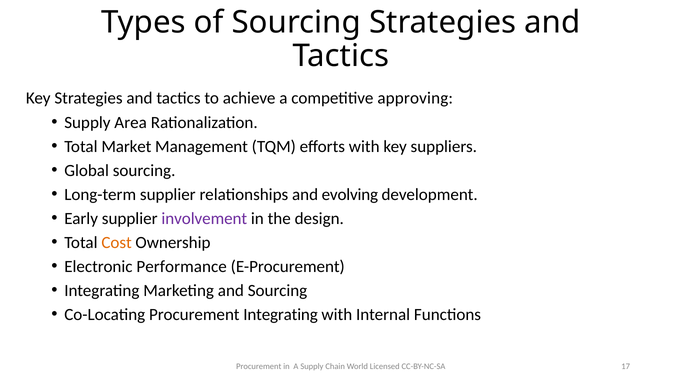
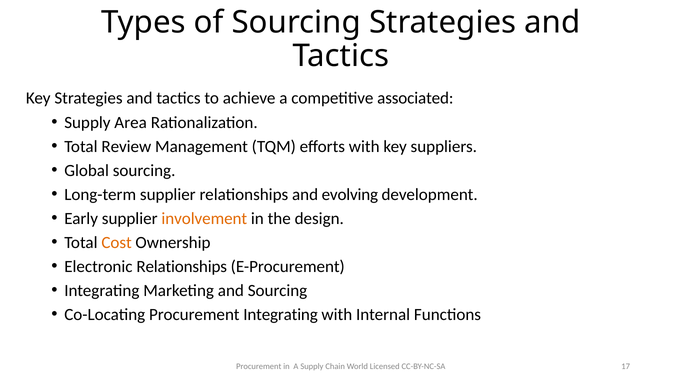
approving: approving -> associated (415, 98)
Market: Market -> Review (126, 146)
involvement colour: purple -> orange (204, 218)
Electronic Performance: Performance -> Relationships (182, 266)
